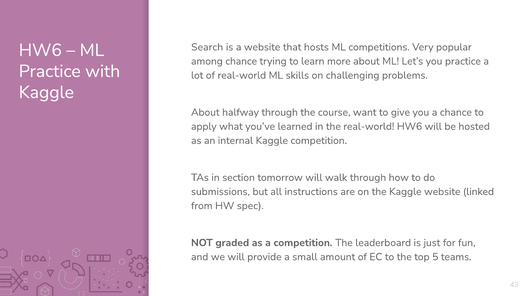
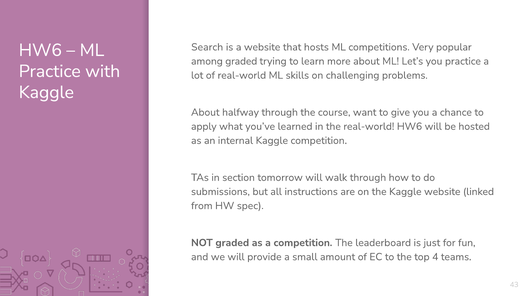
among chance: chance -> graded (241, 61)
5: 5 -> 4 (435, 257)
